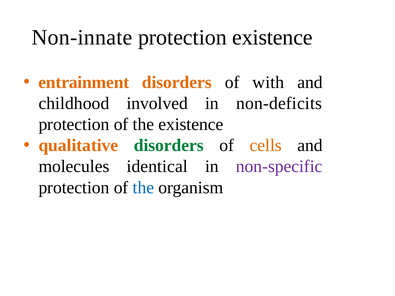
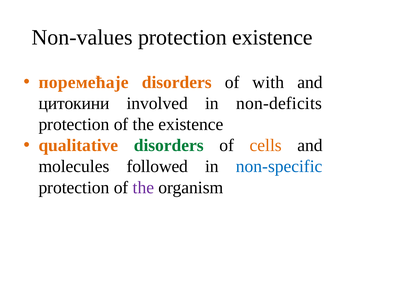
Non-innate: Non-innate -> Non-values (82, 37)
entrainment: entrainment -> поремећаје (84, 82)
childhood: childhood -> цитокини (74, 103)
identical: identical -> followed (157, 167)
non-specific colour: purple -> blue (279, 167)
the colour: blue -> purple (143, 188)
